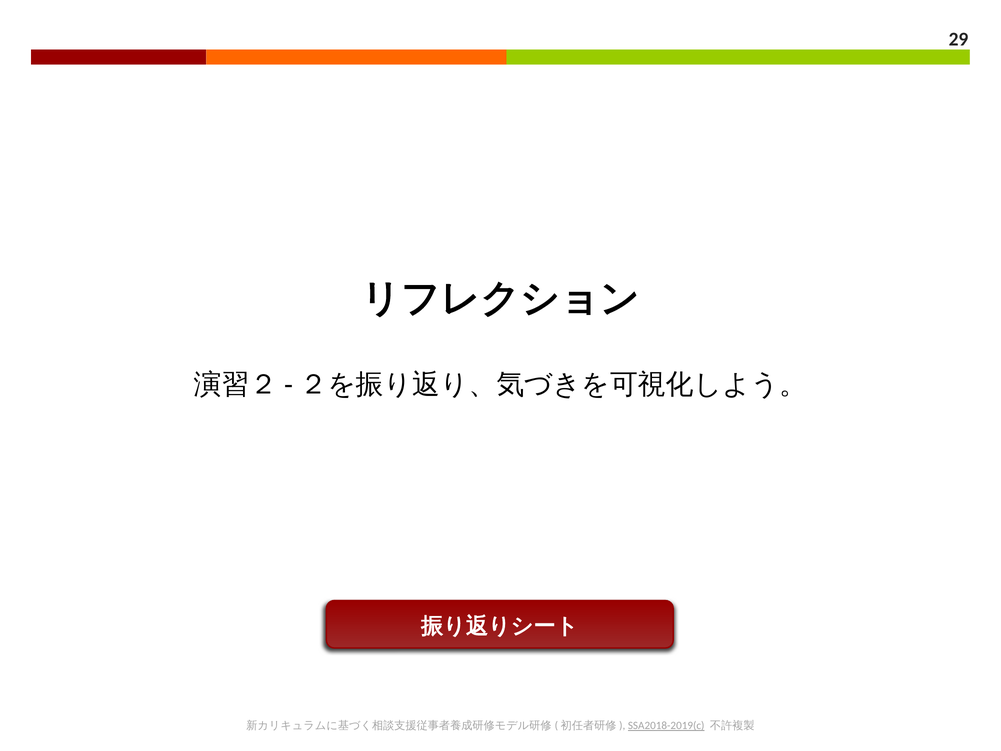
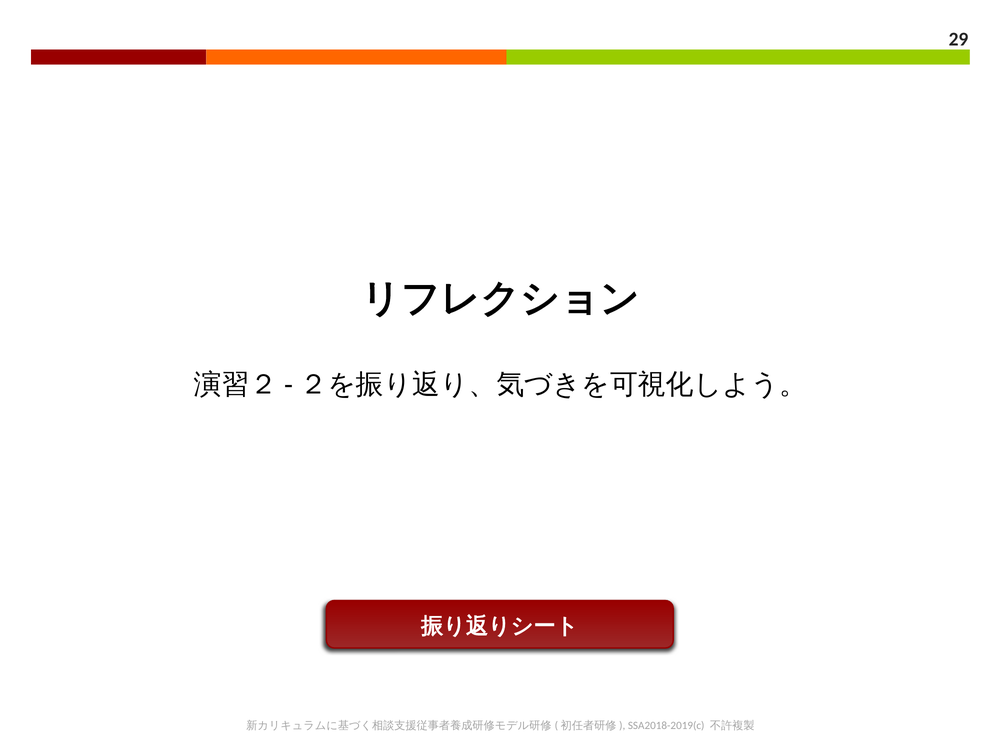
SSA2018-2019(c underline: present -> none (666, 725)
